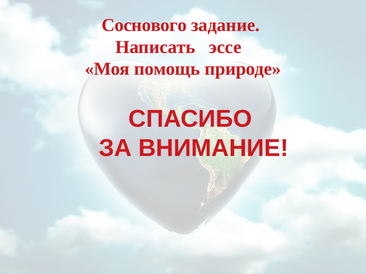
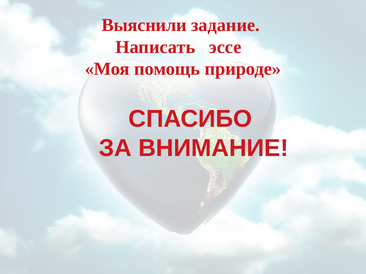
Соснового: Соснового -> Выяснили (144, 25)
